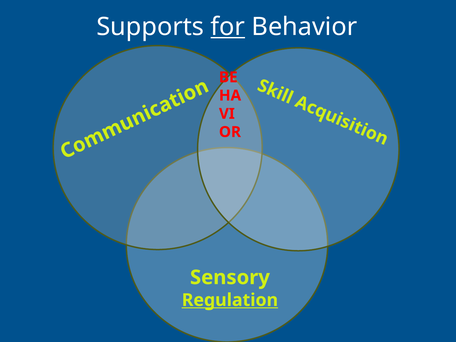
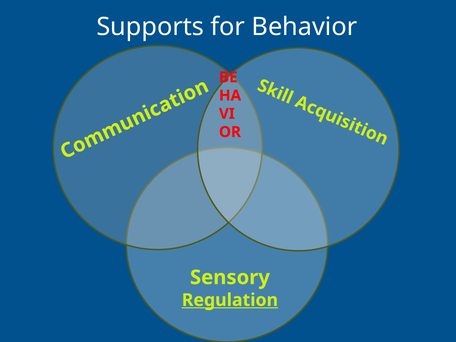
for underline: present -> none (228, 27)
